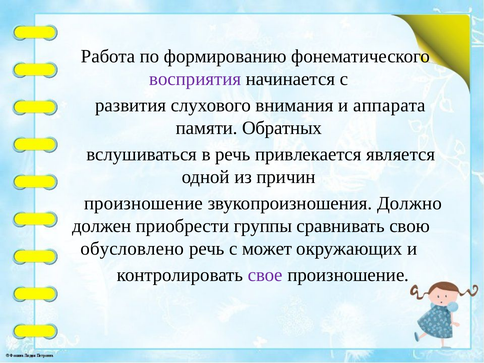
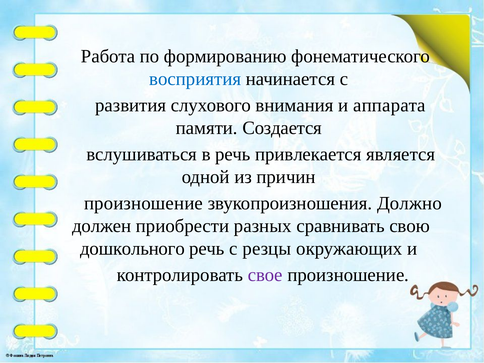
восприятия colour: purple -> blue (195, 79)
Обратных: Обратных -> Создается (282, 128)
группы: группы -> разных (263, 226)
обусловлено: обусловлено -> дошкольного (132, 248)
может: может -> резцы (267, 248)
